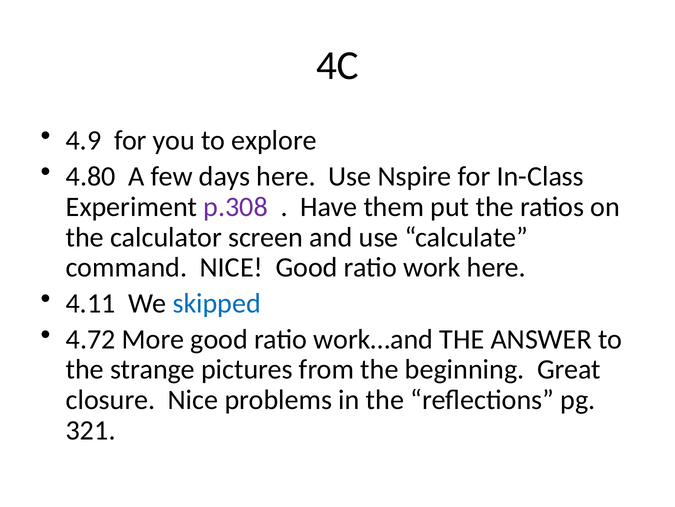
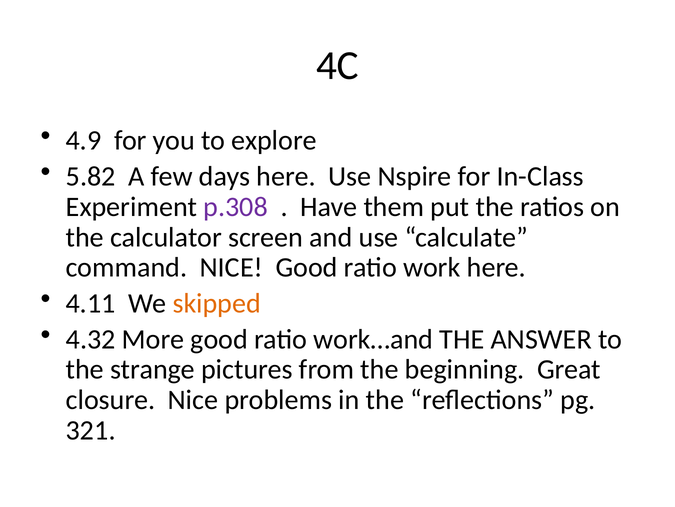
4.80: 4.80 -> 5.82 (91, 176)
skipped colour: blue -> orange (217, 303)
4.72: 4.72 -> 4.32 (91, 339)
